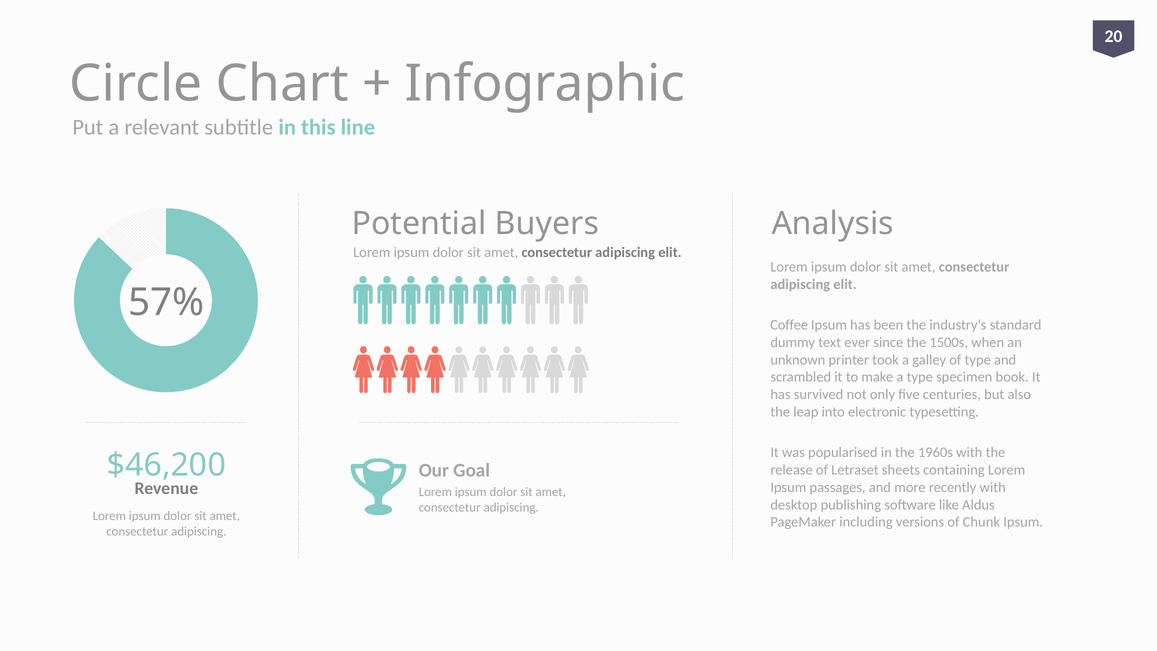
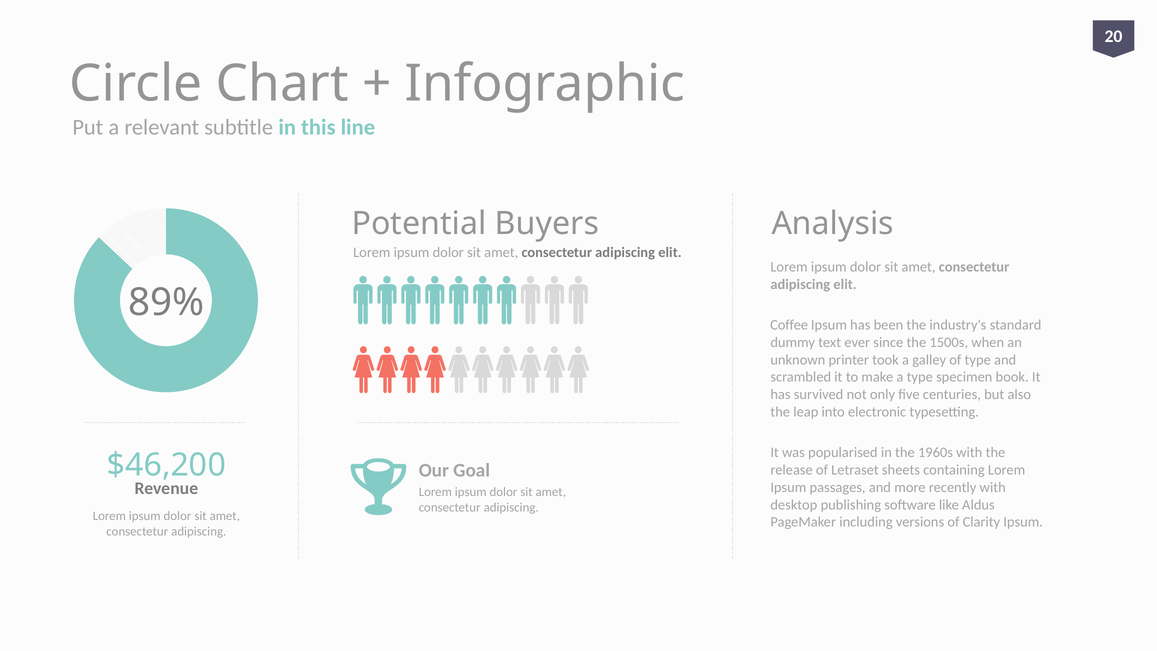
57%: 57% -> 89% (166, 302)
Chunk: Chunk -> Clarity (981, 522)
